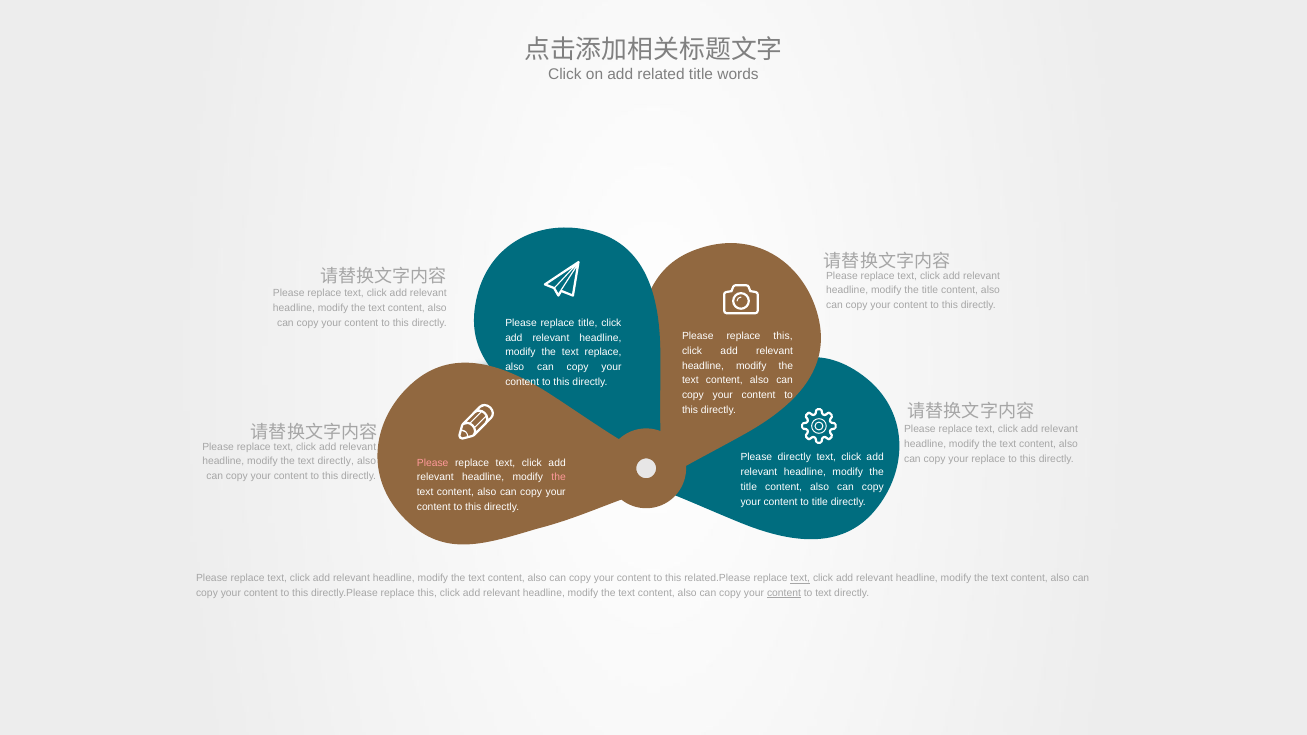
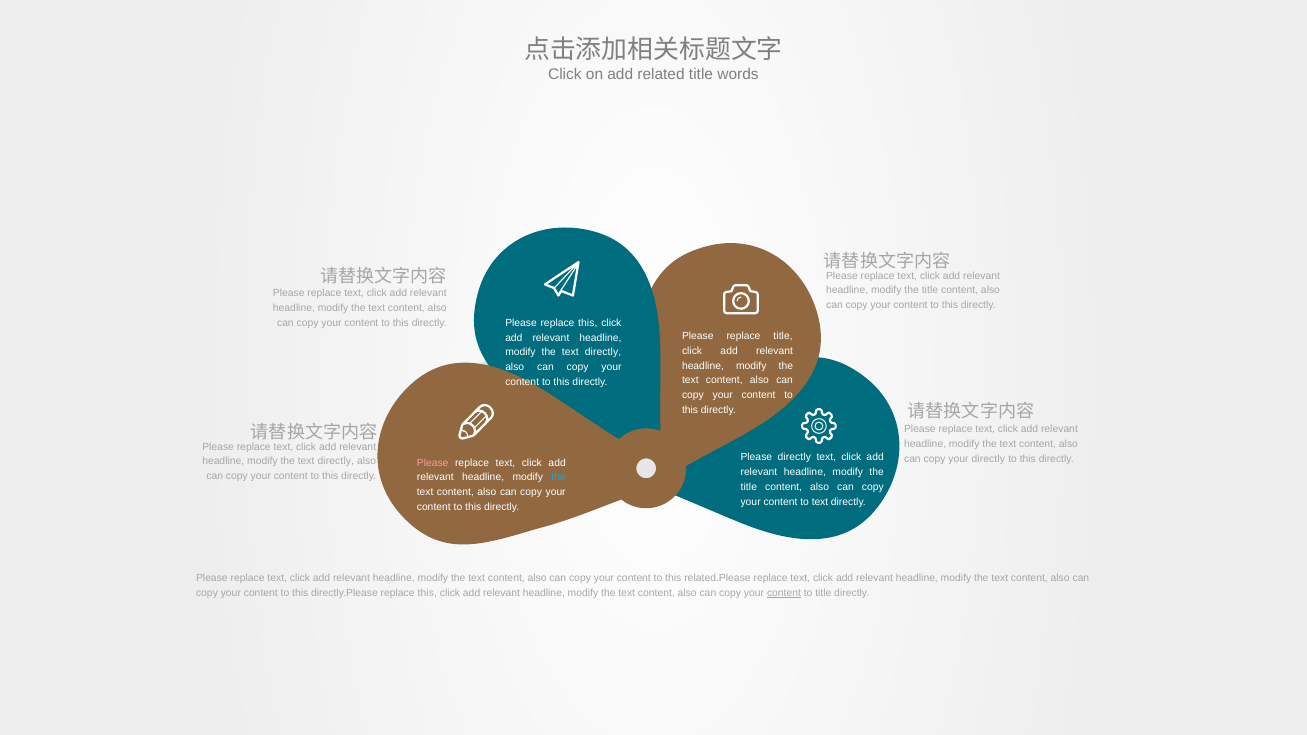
Please replace title: title -> this (588, 323)
Please replace this: this -> title (783, 336)
replace: replace -> directly (603, 353)
your replace: replace -> directly (988, 459)
the colour: pink -> light blue (559, 478)
to title: title -> text (820, 502)
text underline: present -> none (800, 579)
to text: text -> title (823, 593)
